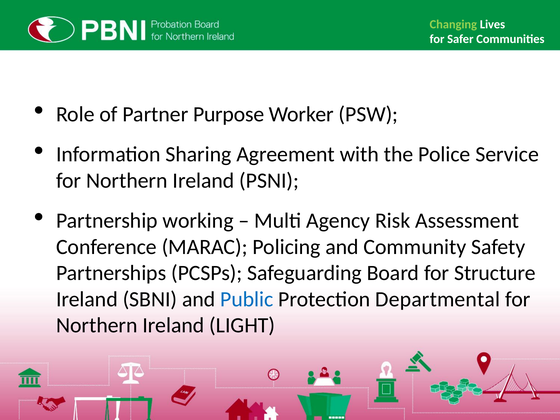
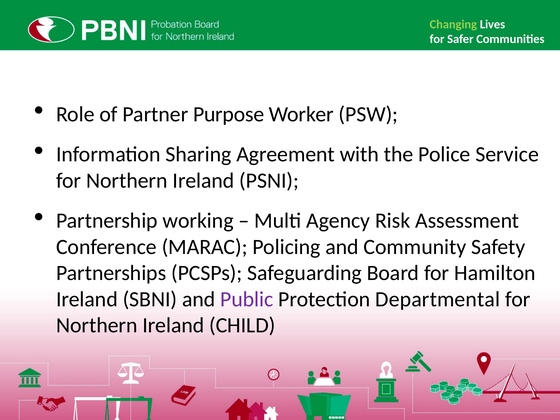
Structure: Structure -> Hamilton (495, 273)
Public colour: blue -> purple (247, 299)
LIGHT: LIGHT -> CHILD (242, 325)
